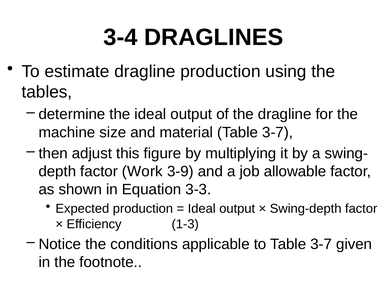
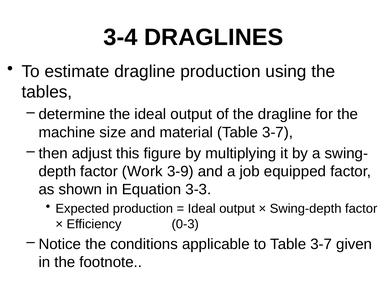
allowable: allowable -> equipped (295, 172)
1-3: 1-3 -> 0-3 (185, 224)
